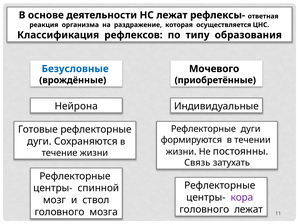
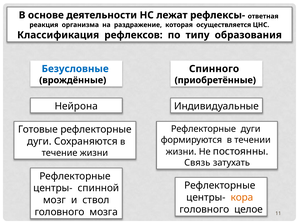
Мочевого: Мочевого -> Спинного (214, 69)
кора colour: purple -> orange (242, 198)
головного лежат: лежат -> целое (249, 210)
